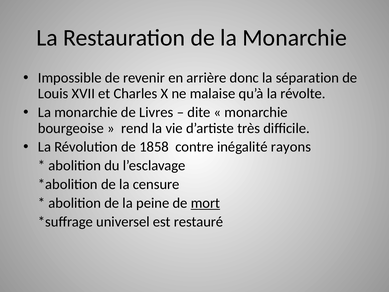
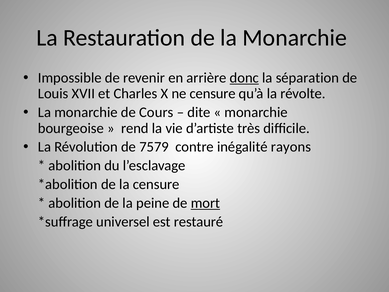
donc underline: none -> present (244, 78)
ne malaise: malaise -> censure (213, 94)
Livres: Livres -> Cours (156, 112)
1858: 1858 -> 7579 (154, 147)
